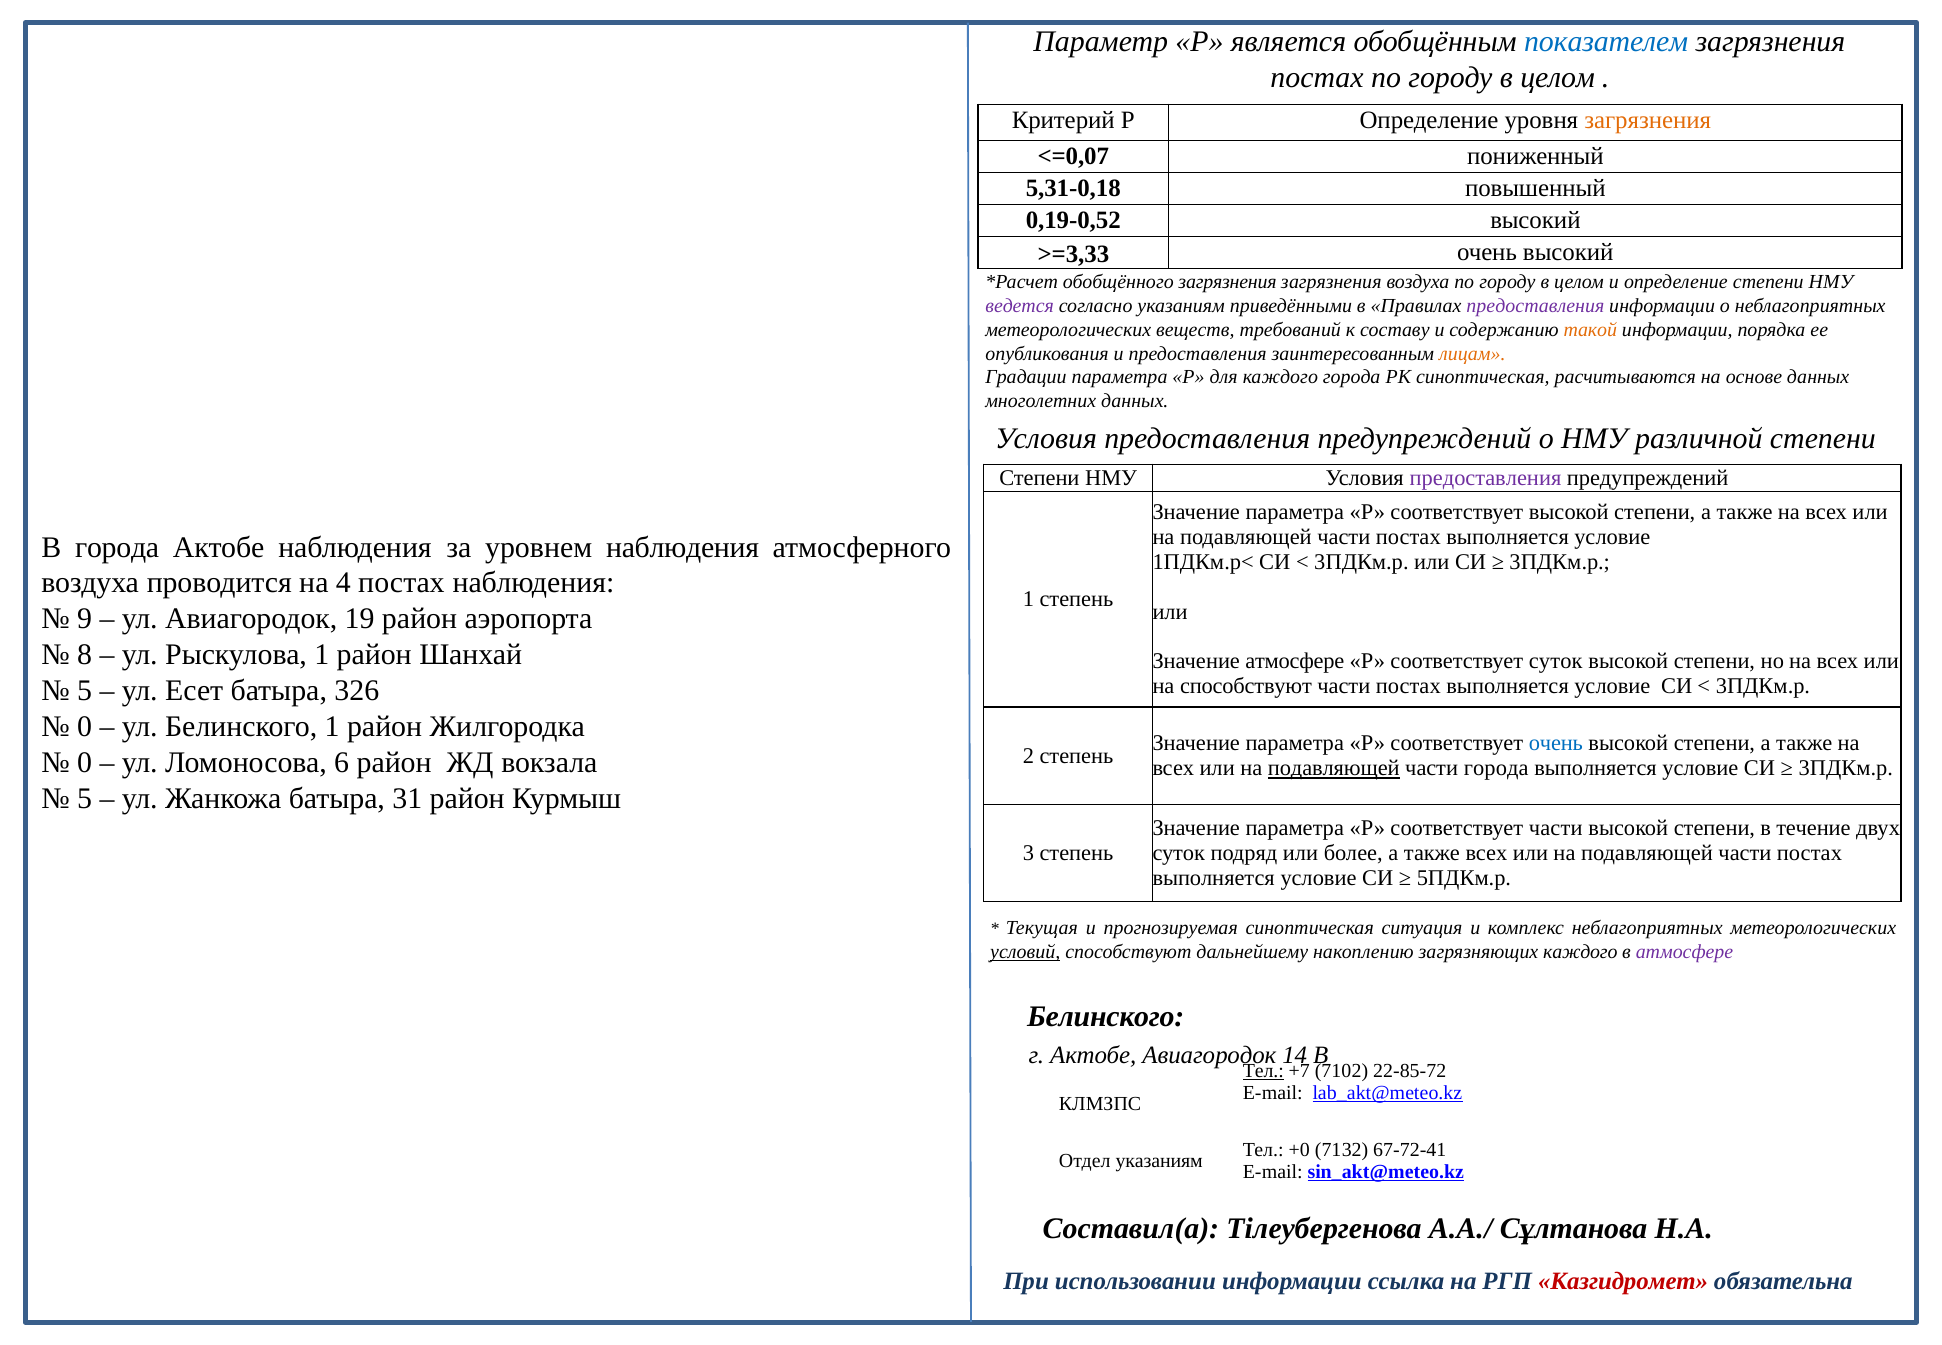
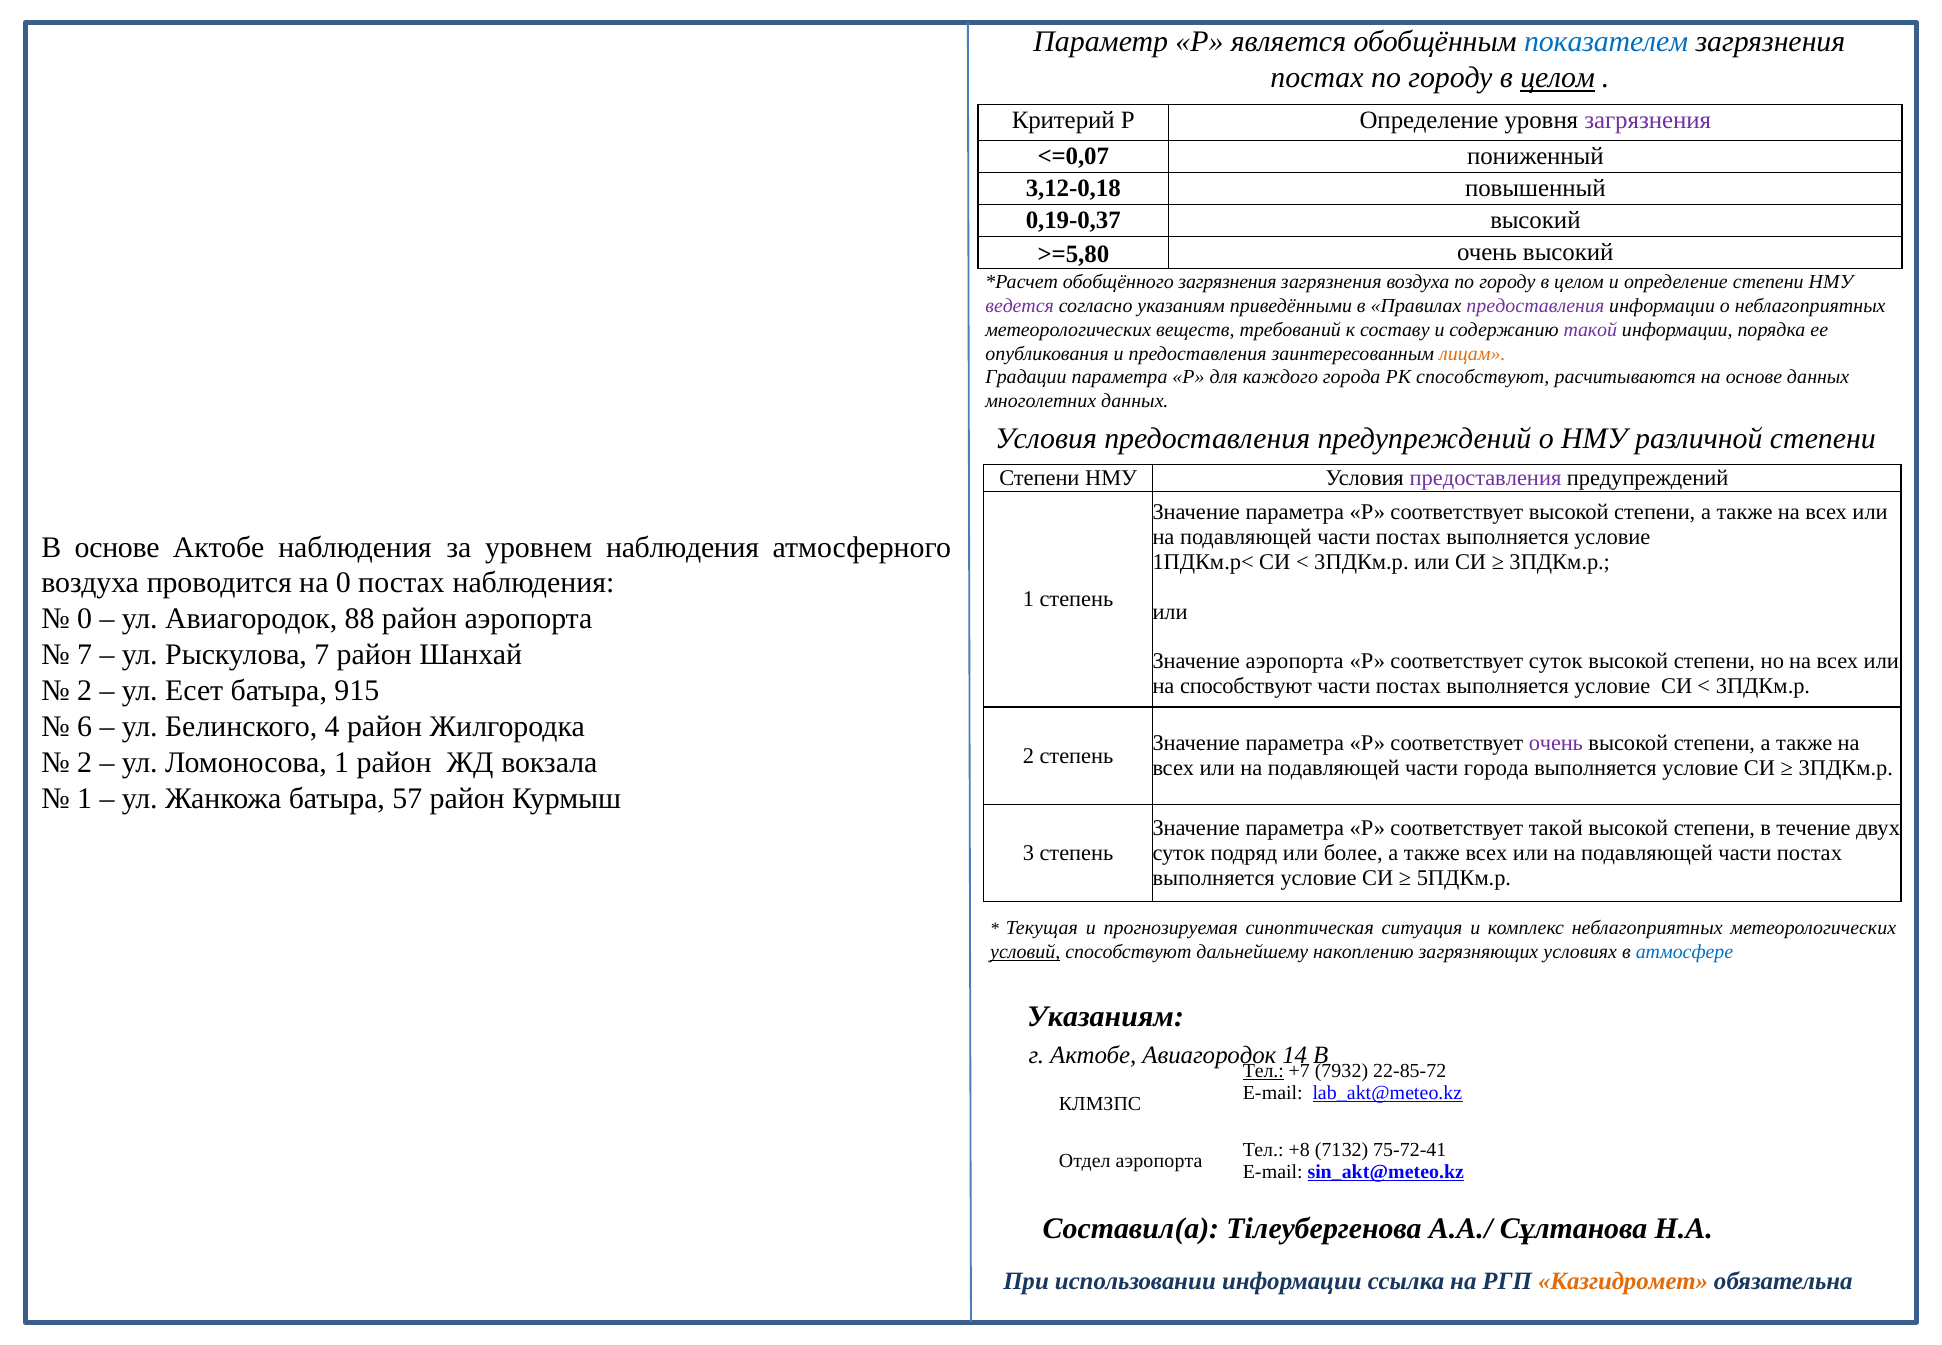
целом underline: none -> present (1558, 78)
загрязнения colour: orange -> purple (1648, 120)
5,31-0,18: 5,31-0,18 -> 3,12-0,18 (1073, 188)
0,19-0,52: 0,19-0,52 -> 0,19-0,37 (1073, 220)
>=3,33: >=3,33 -> >=5,80 (1073, 255)
такой colour: orange -> purple (1590, 329)
РК синоптическая: синоптическая -> способствуют (1483, 377)
В города: города -> основе (117, 547)
на 4: 4 -> 0 (343, 583)
9: 9 -> 0 (85, 619)
19: 19 -> 88 (360, 619)
8: 8 -> 7 (85, 655)
Рыскулова 1: 1 -> 7 (322, 655)
Значение атмосфере: атмосфере -> аэропорта (1295, 661)
5: 5 -> 2 (85, 690)
326: 326 -> 915 (357, 690)
0: 0 -> 6 (85, 726)
Белинского 1: 1 -> 4 (332, 726)
очень colour: blue -> purple (1556, 743)
0: 0 -> 2 (85, 762)
Ломоносова 6: 6 -> 1 (342, 762)
подавляющей underline: present -> none (1334, 768)
5: 5 -> 1 (85, 798)
31: 31 -> 57 (407, 798)
соответствует части: части -> такой (1556, 828)
загрязняющих каждого: каждого -> условиях (1580, 951)
атмосфере colour: purple -> blue (1684, 951)
Белинского: Белинского -> Указаниям (1105, 1016)
7102: 7102 -> 7932 (1341, 1070)
+0: +0 -> +8 (1299, 1149)
67-72-41: 67-72-41 -> 75-72-41 (1410, 1149)
Отдел указаниям: указаниям -> аэропорта (1159, 1160)
Казгидромет colour: red -> orange (1623, 1280)
